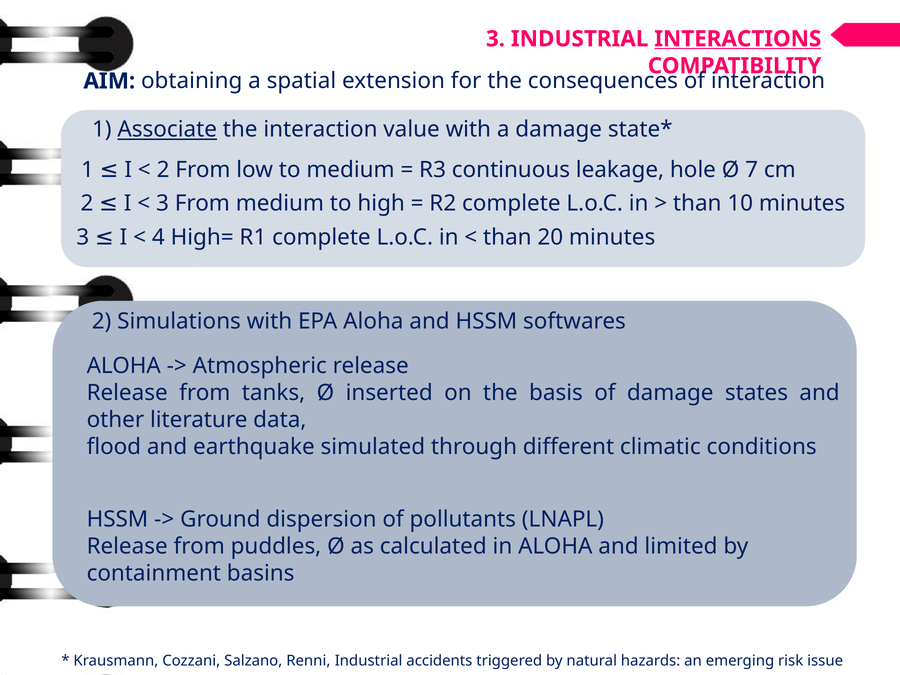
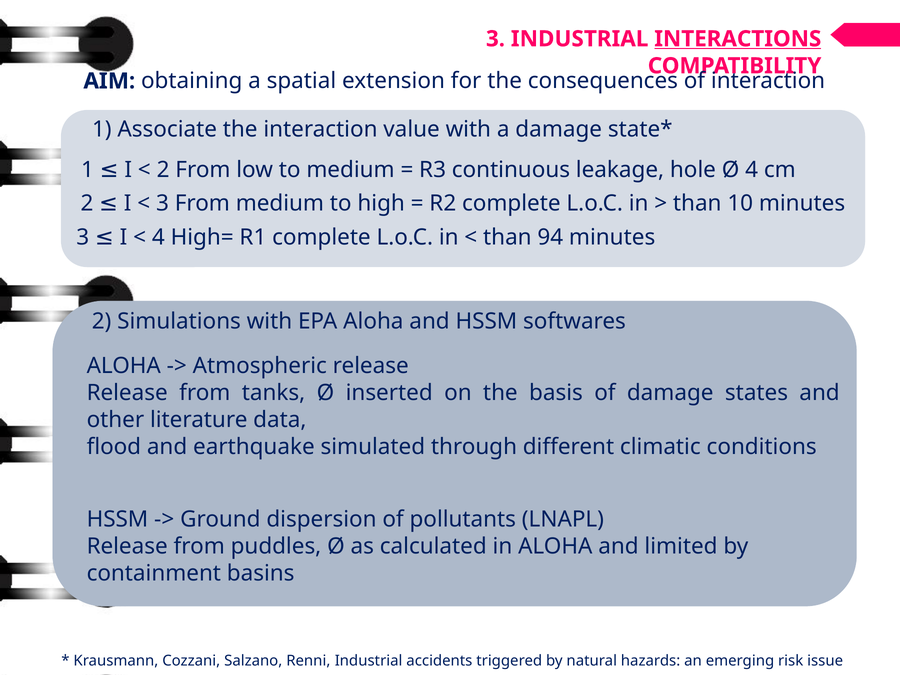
Associate underline: present -> none (167, 129)
Ø 7: 7 -> 4 (752, 170)
20: 20 -> 94 (550, 237)
